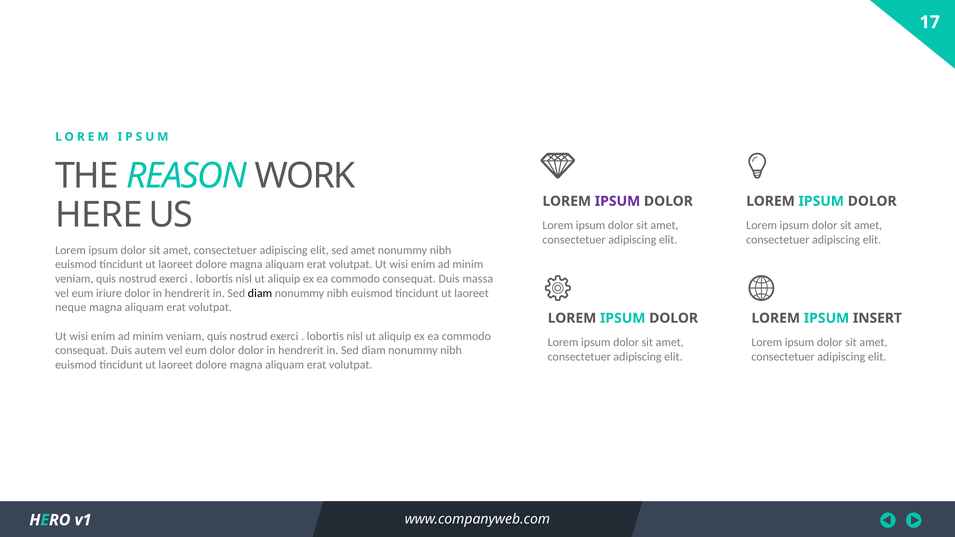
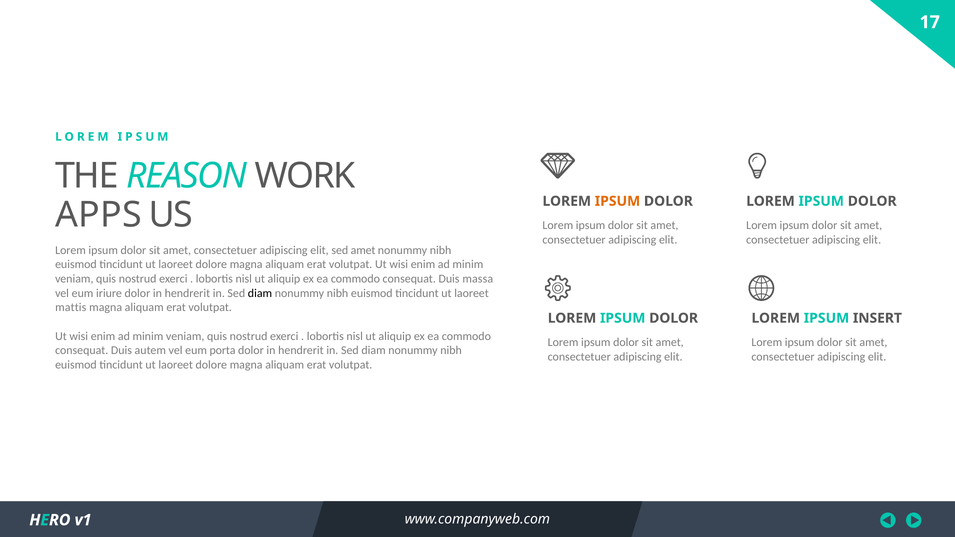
IPSUM colour: purple -> orange (617, 201)
HERE: HERE -> APPS (99, 215)
neque: neque -> mattis (71, 308)
eum dolor: dolor -> porta (223, 351)
